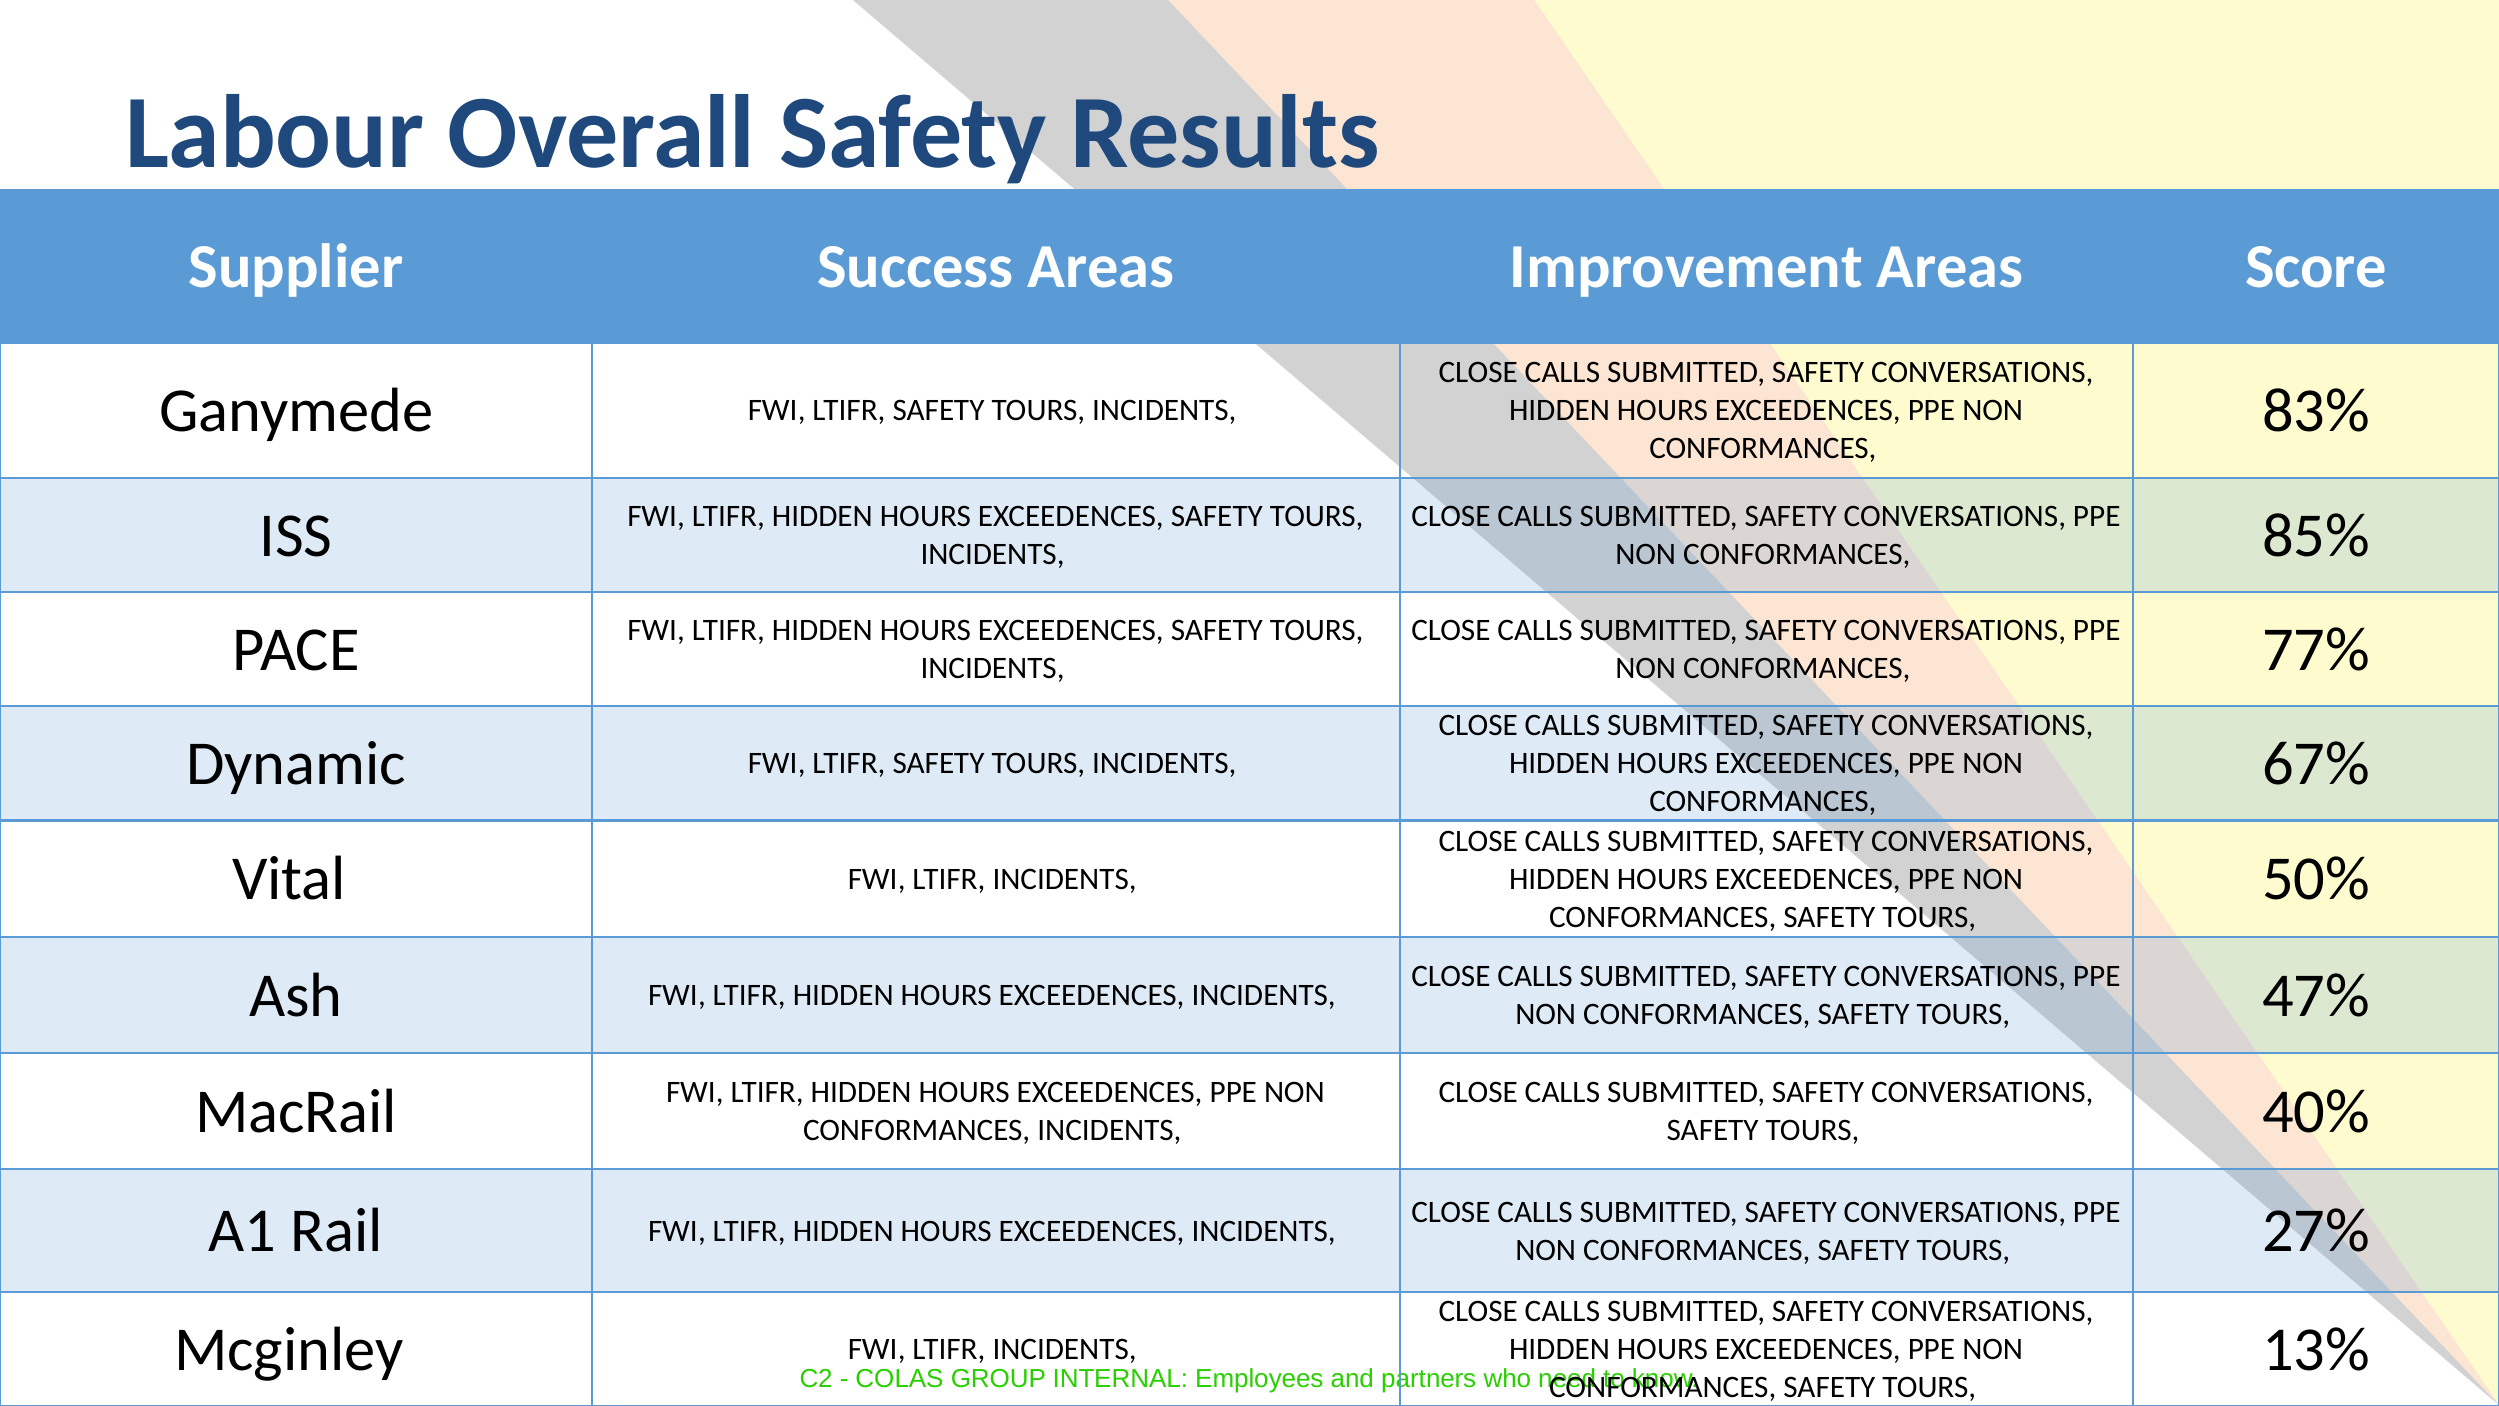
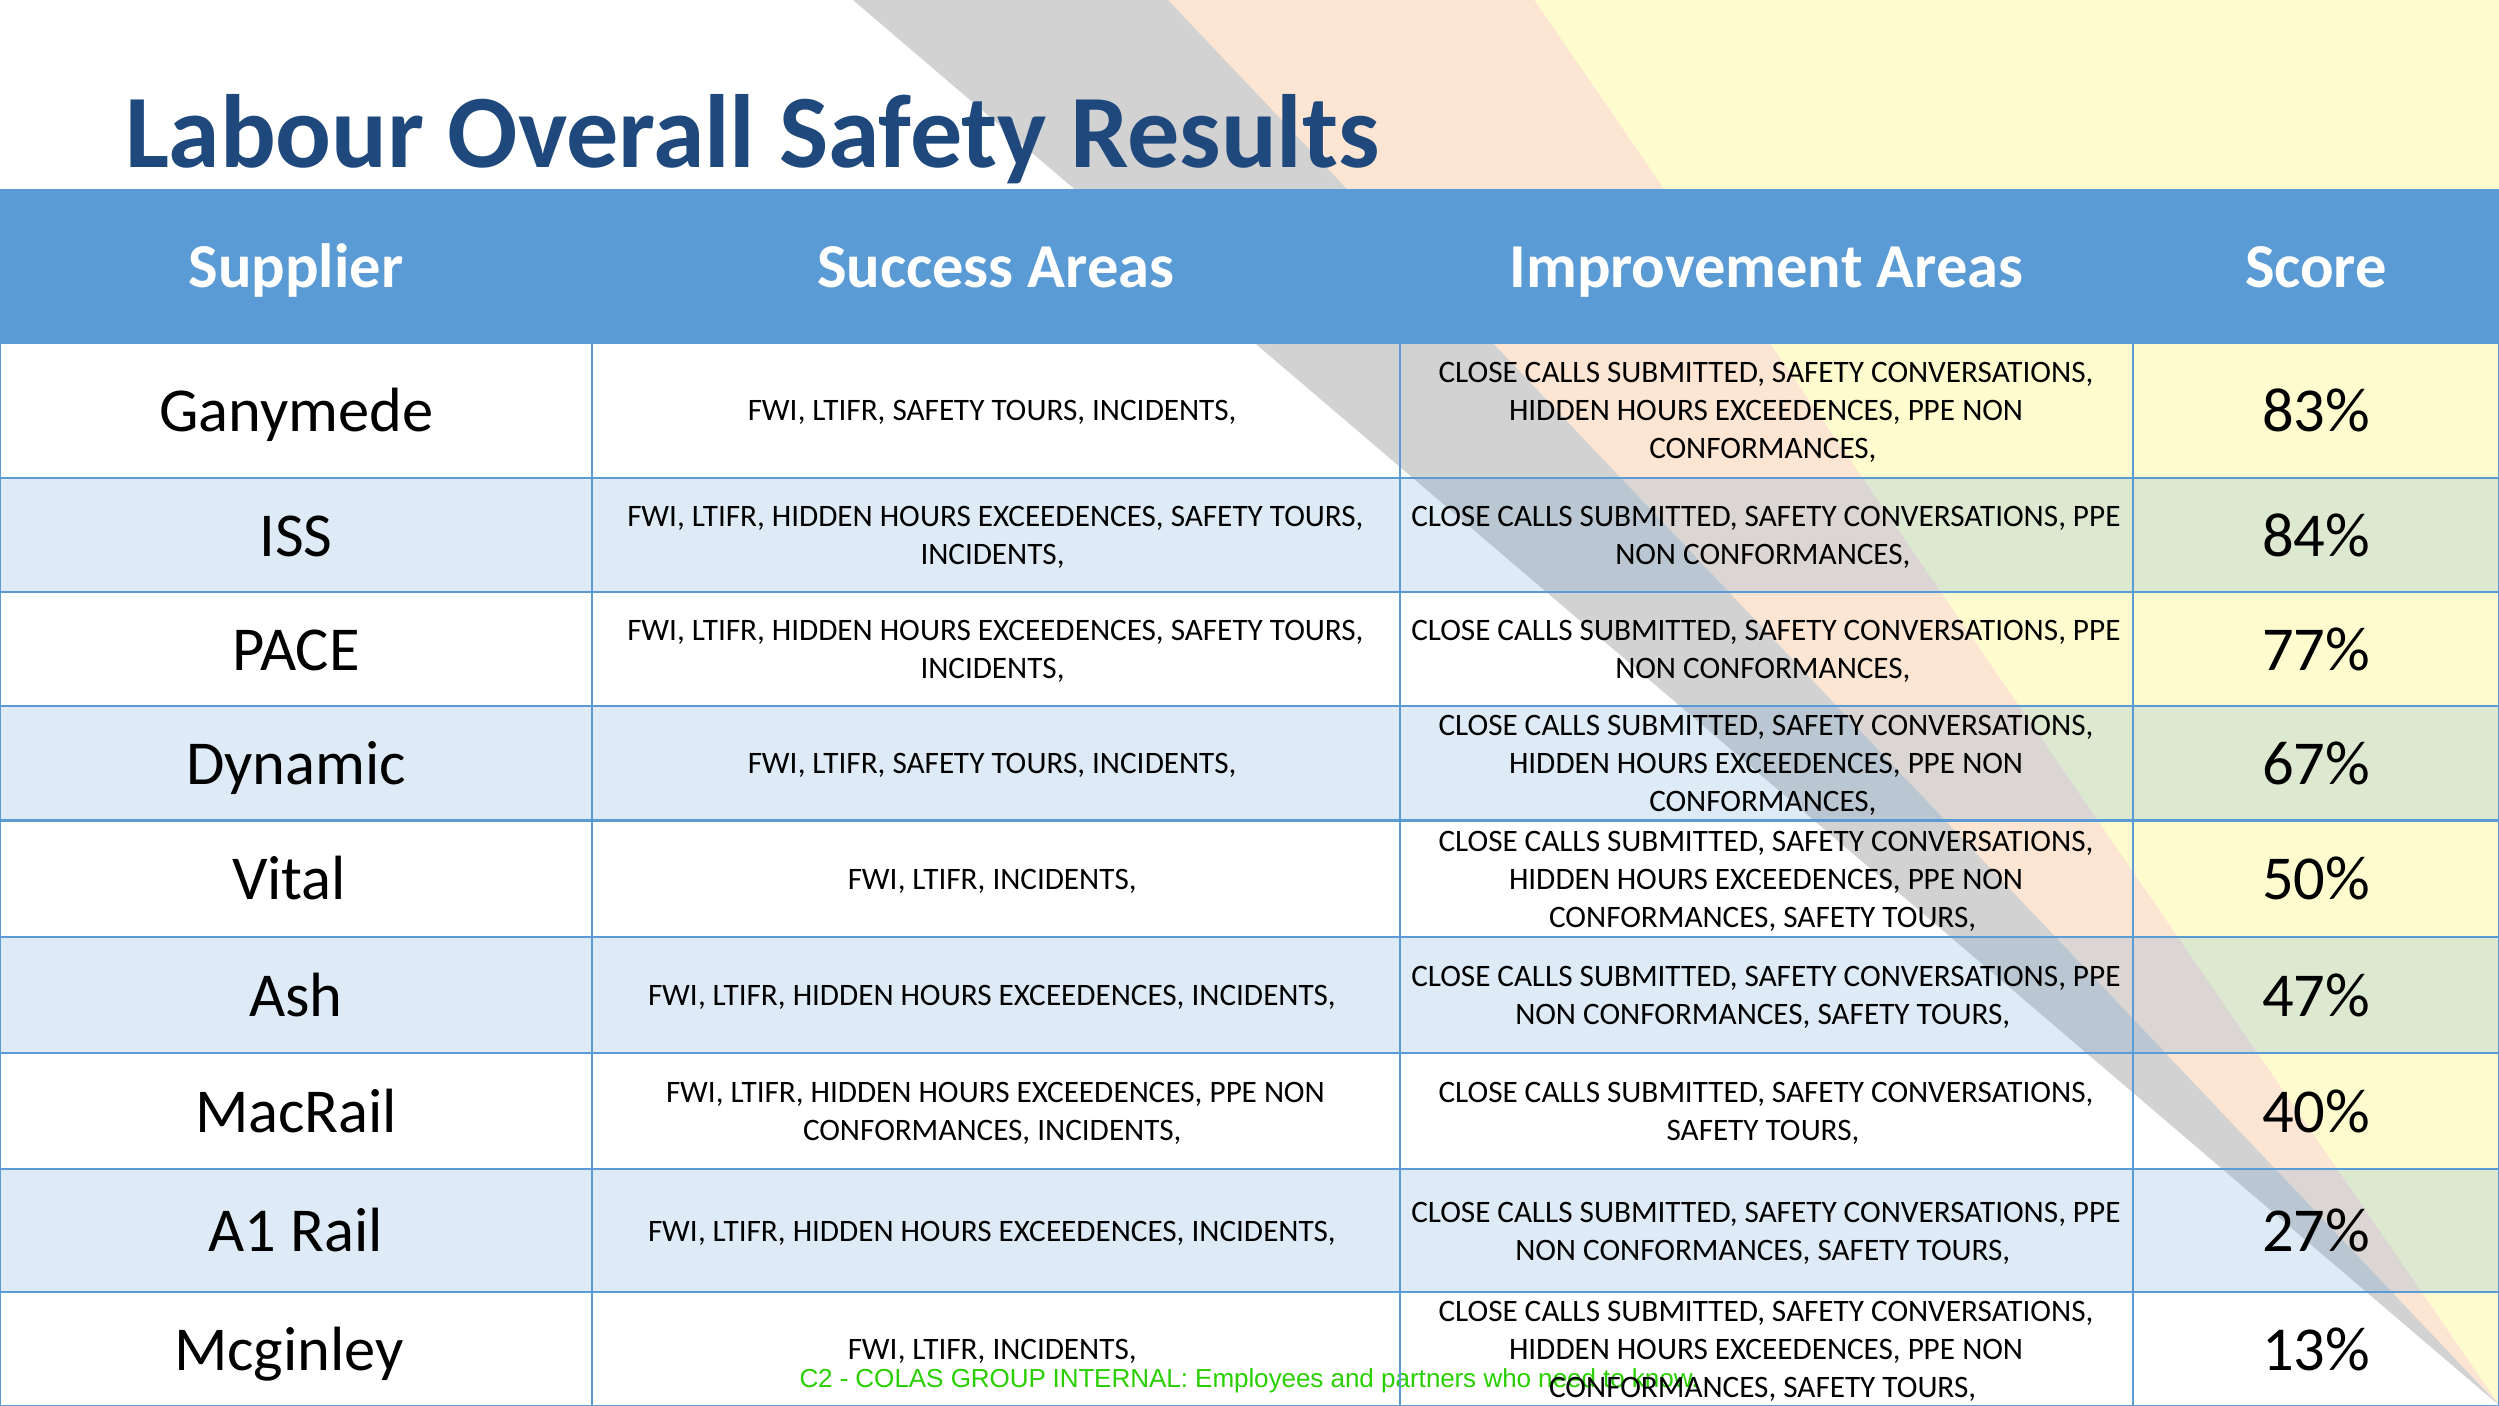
85%: 85% -> 84% (2316, 535)
